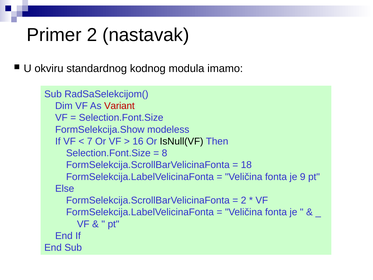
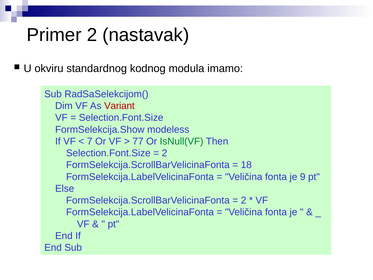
16: 16 -> 77 (138, 141)
IsNull(VF colour: black -> green (182, 141)
8: 8 -> 2 (165, 153)
